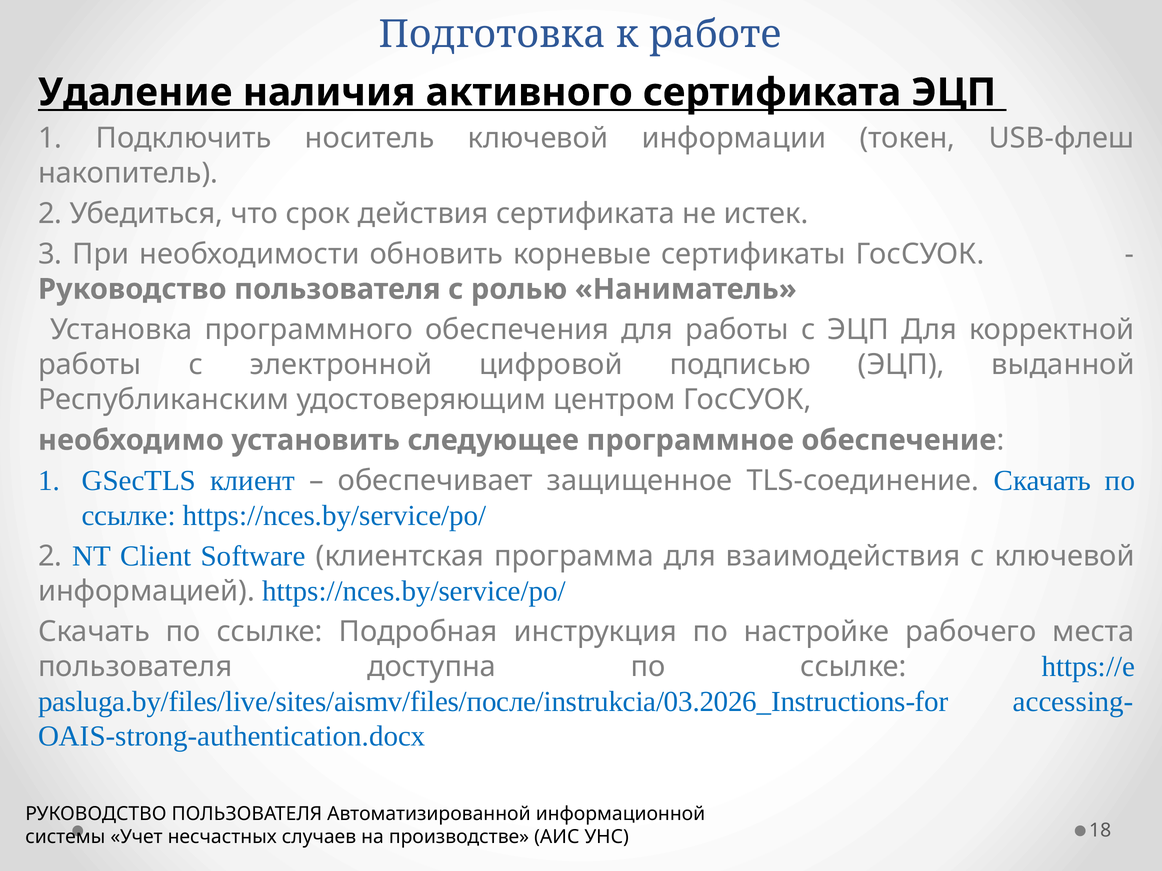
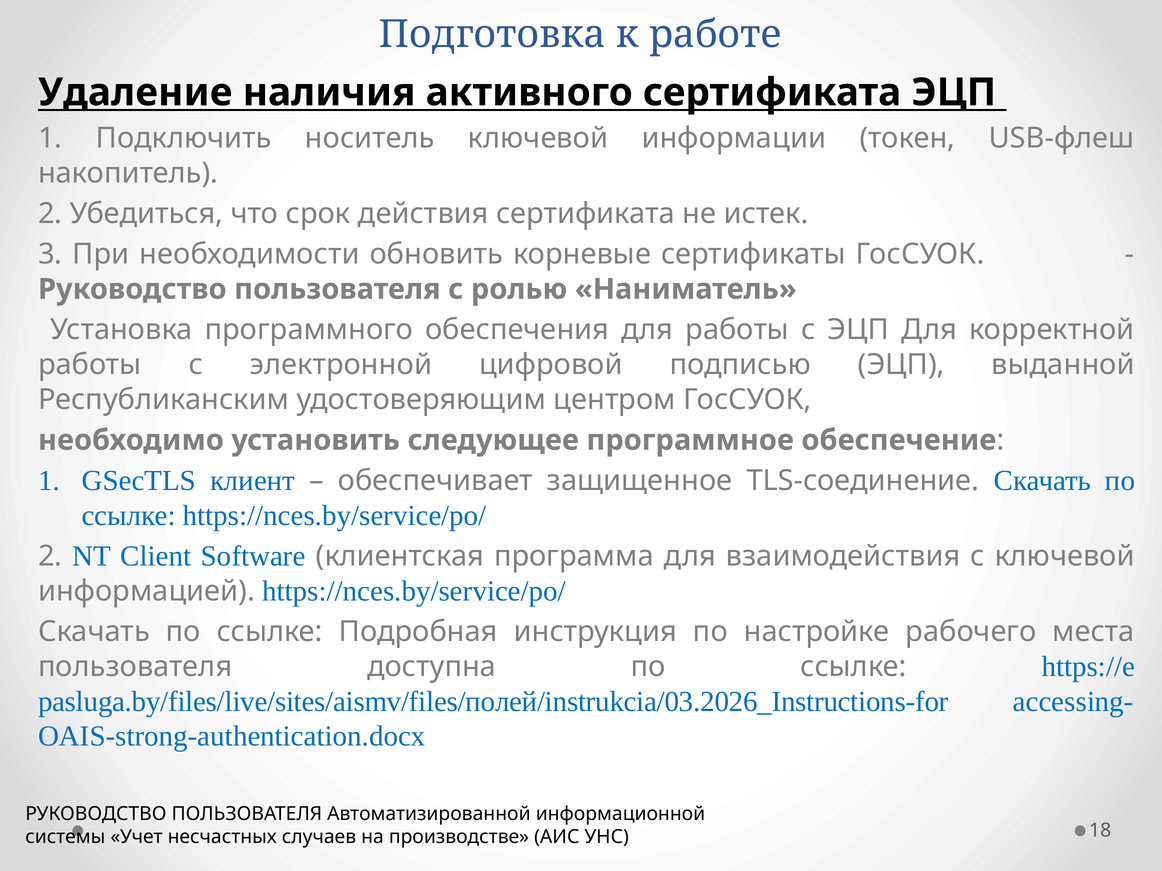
pasluga.by/files/live/sites/aismv/files/после/instrukcia/03.2026_Instructions-for: pasluga.by/files/live/sites/aismv/files/после/instrukcia/03.2026_Instructions-for -> pasluga.by/files/live/sites/aismv/files/полей/instrukcia/03.2026_Instructions-for (493, 702)
